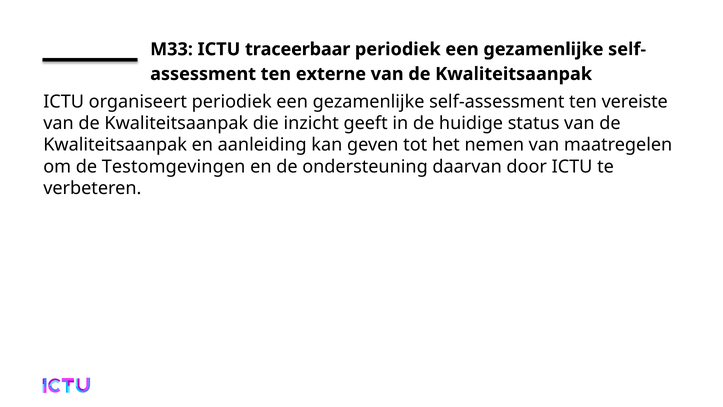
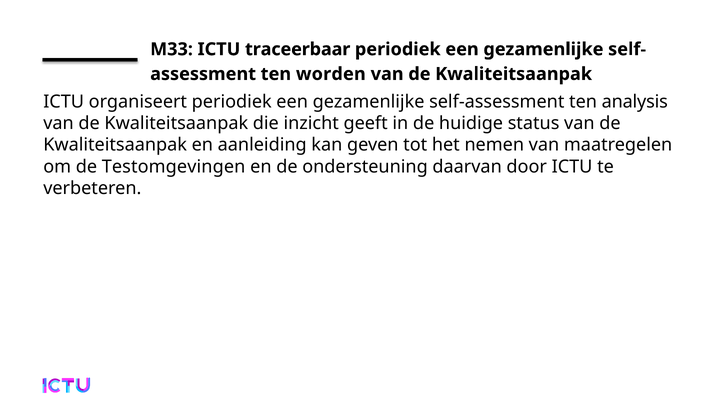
externe: externe -> worden (331, 74)
vereiste: vereiste -> analysis (635, 102)
